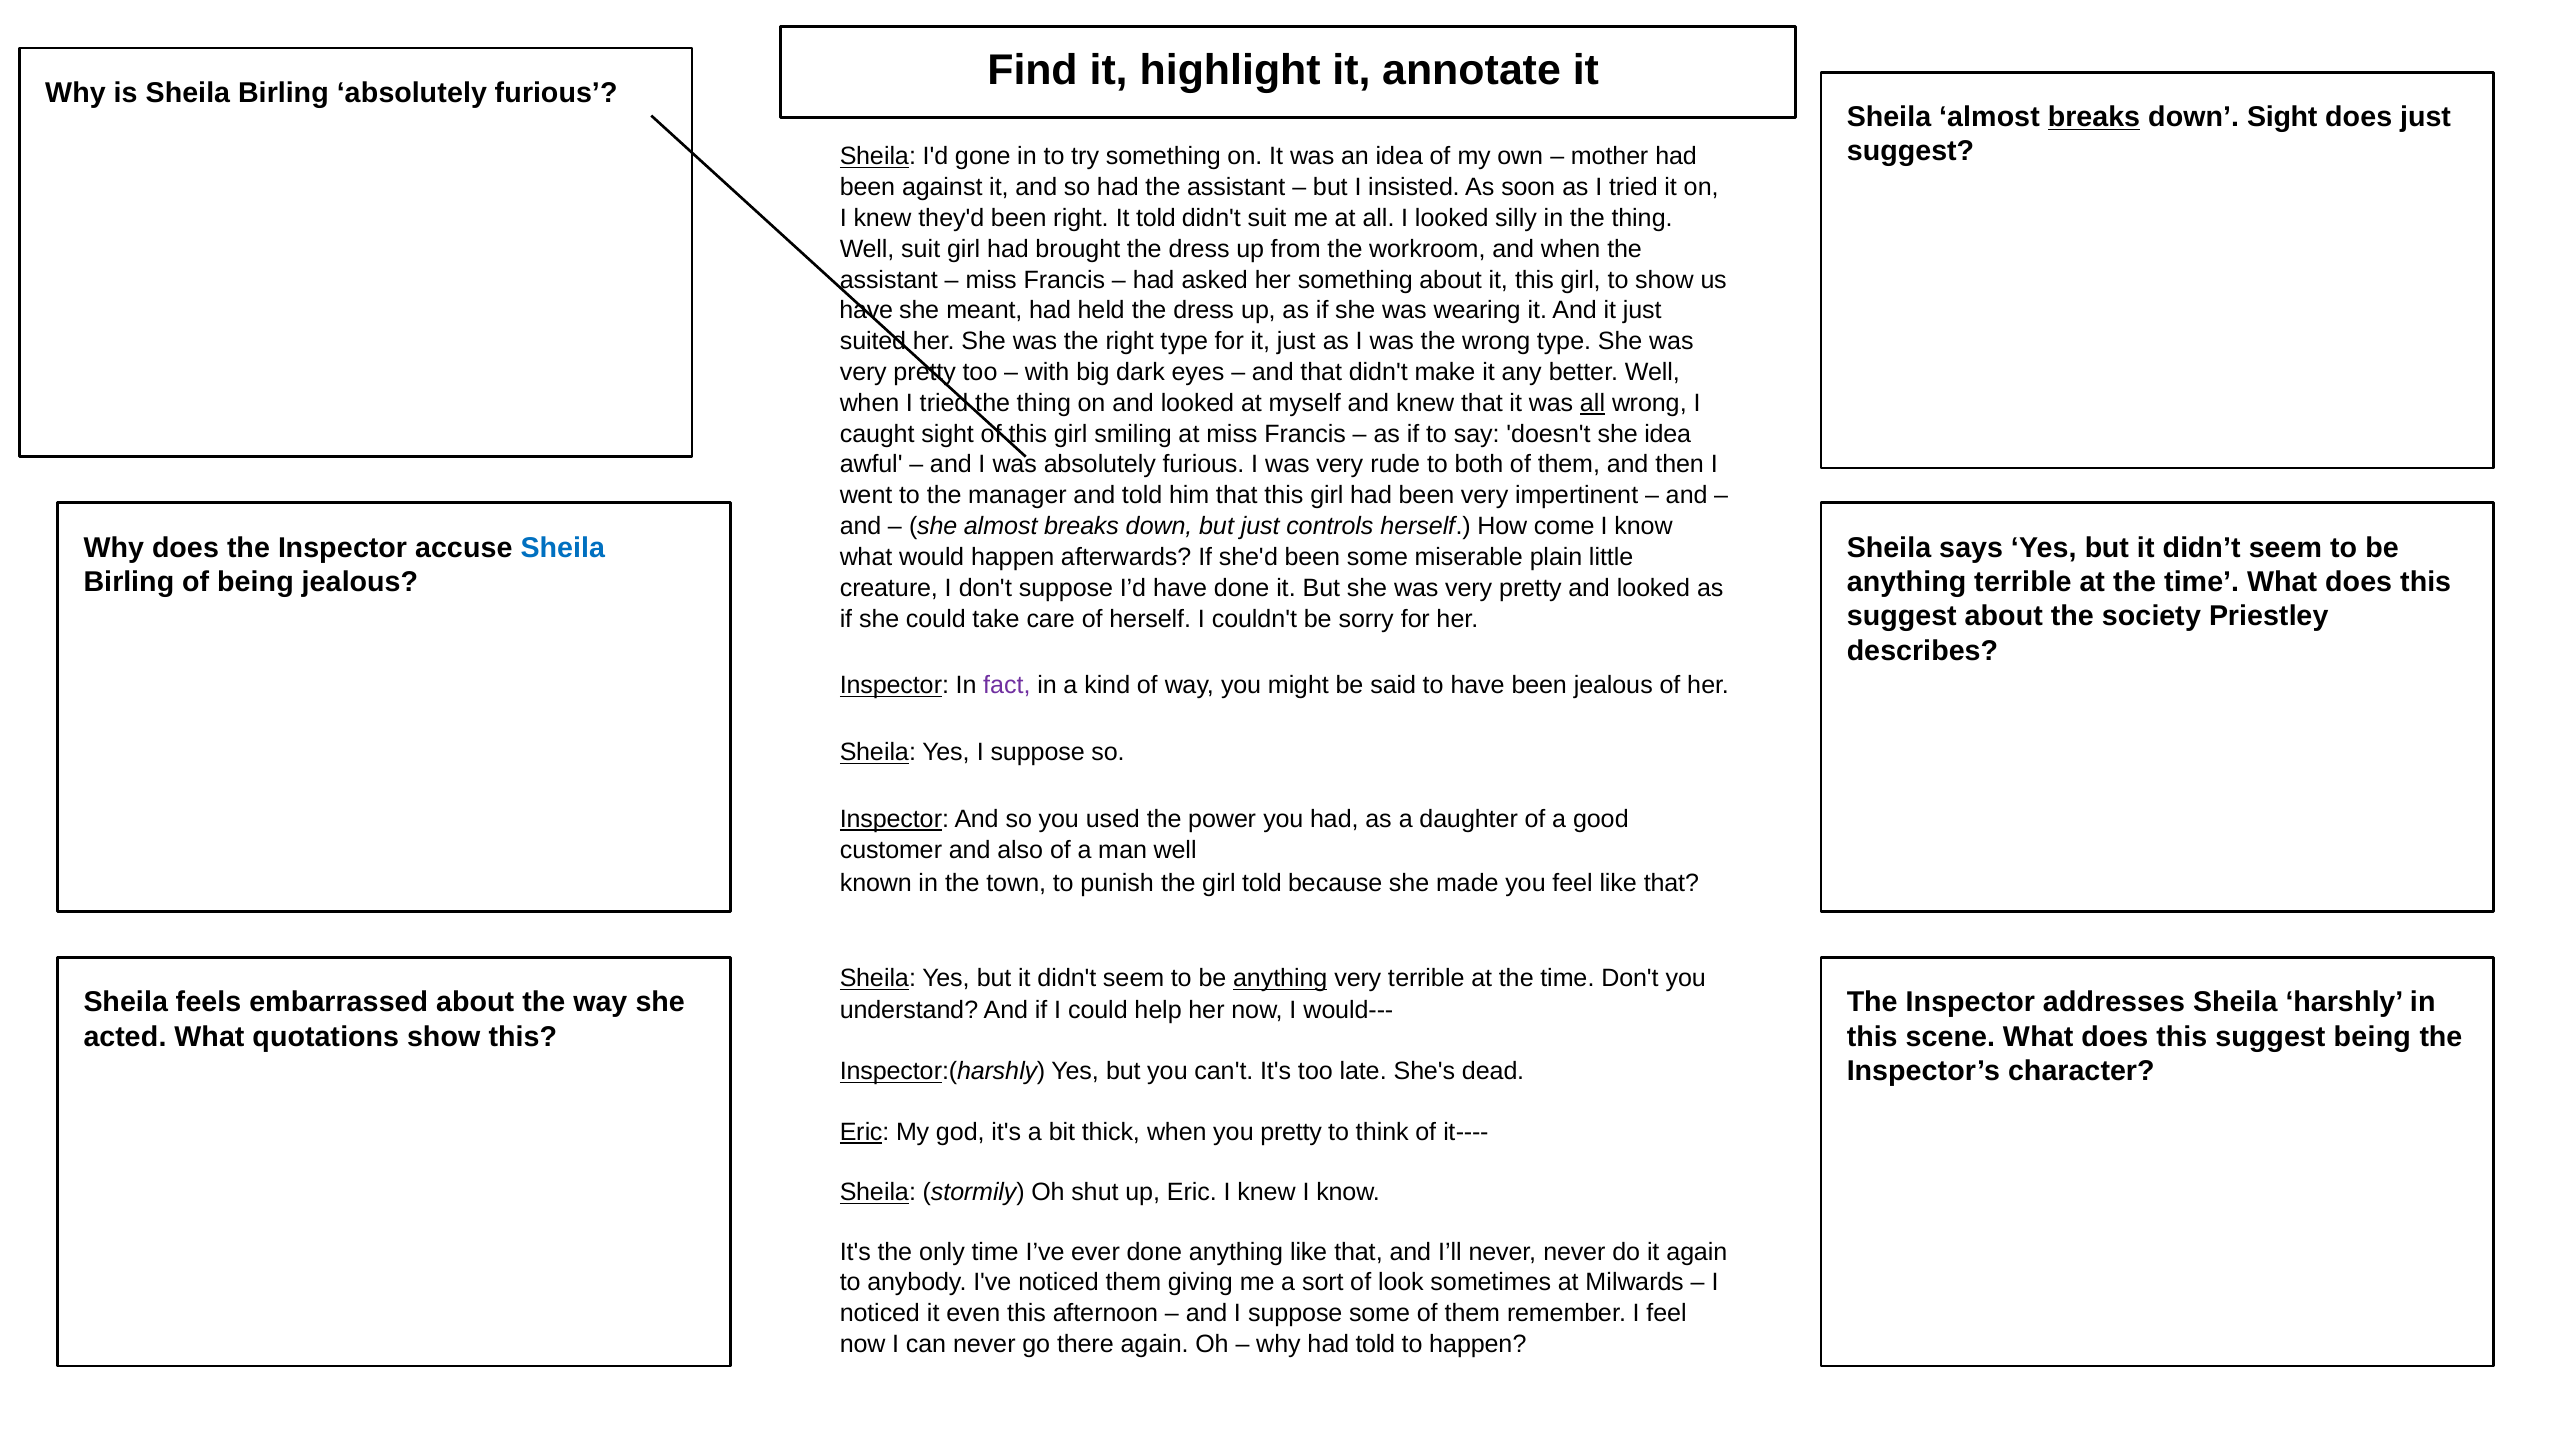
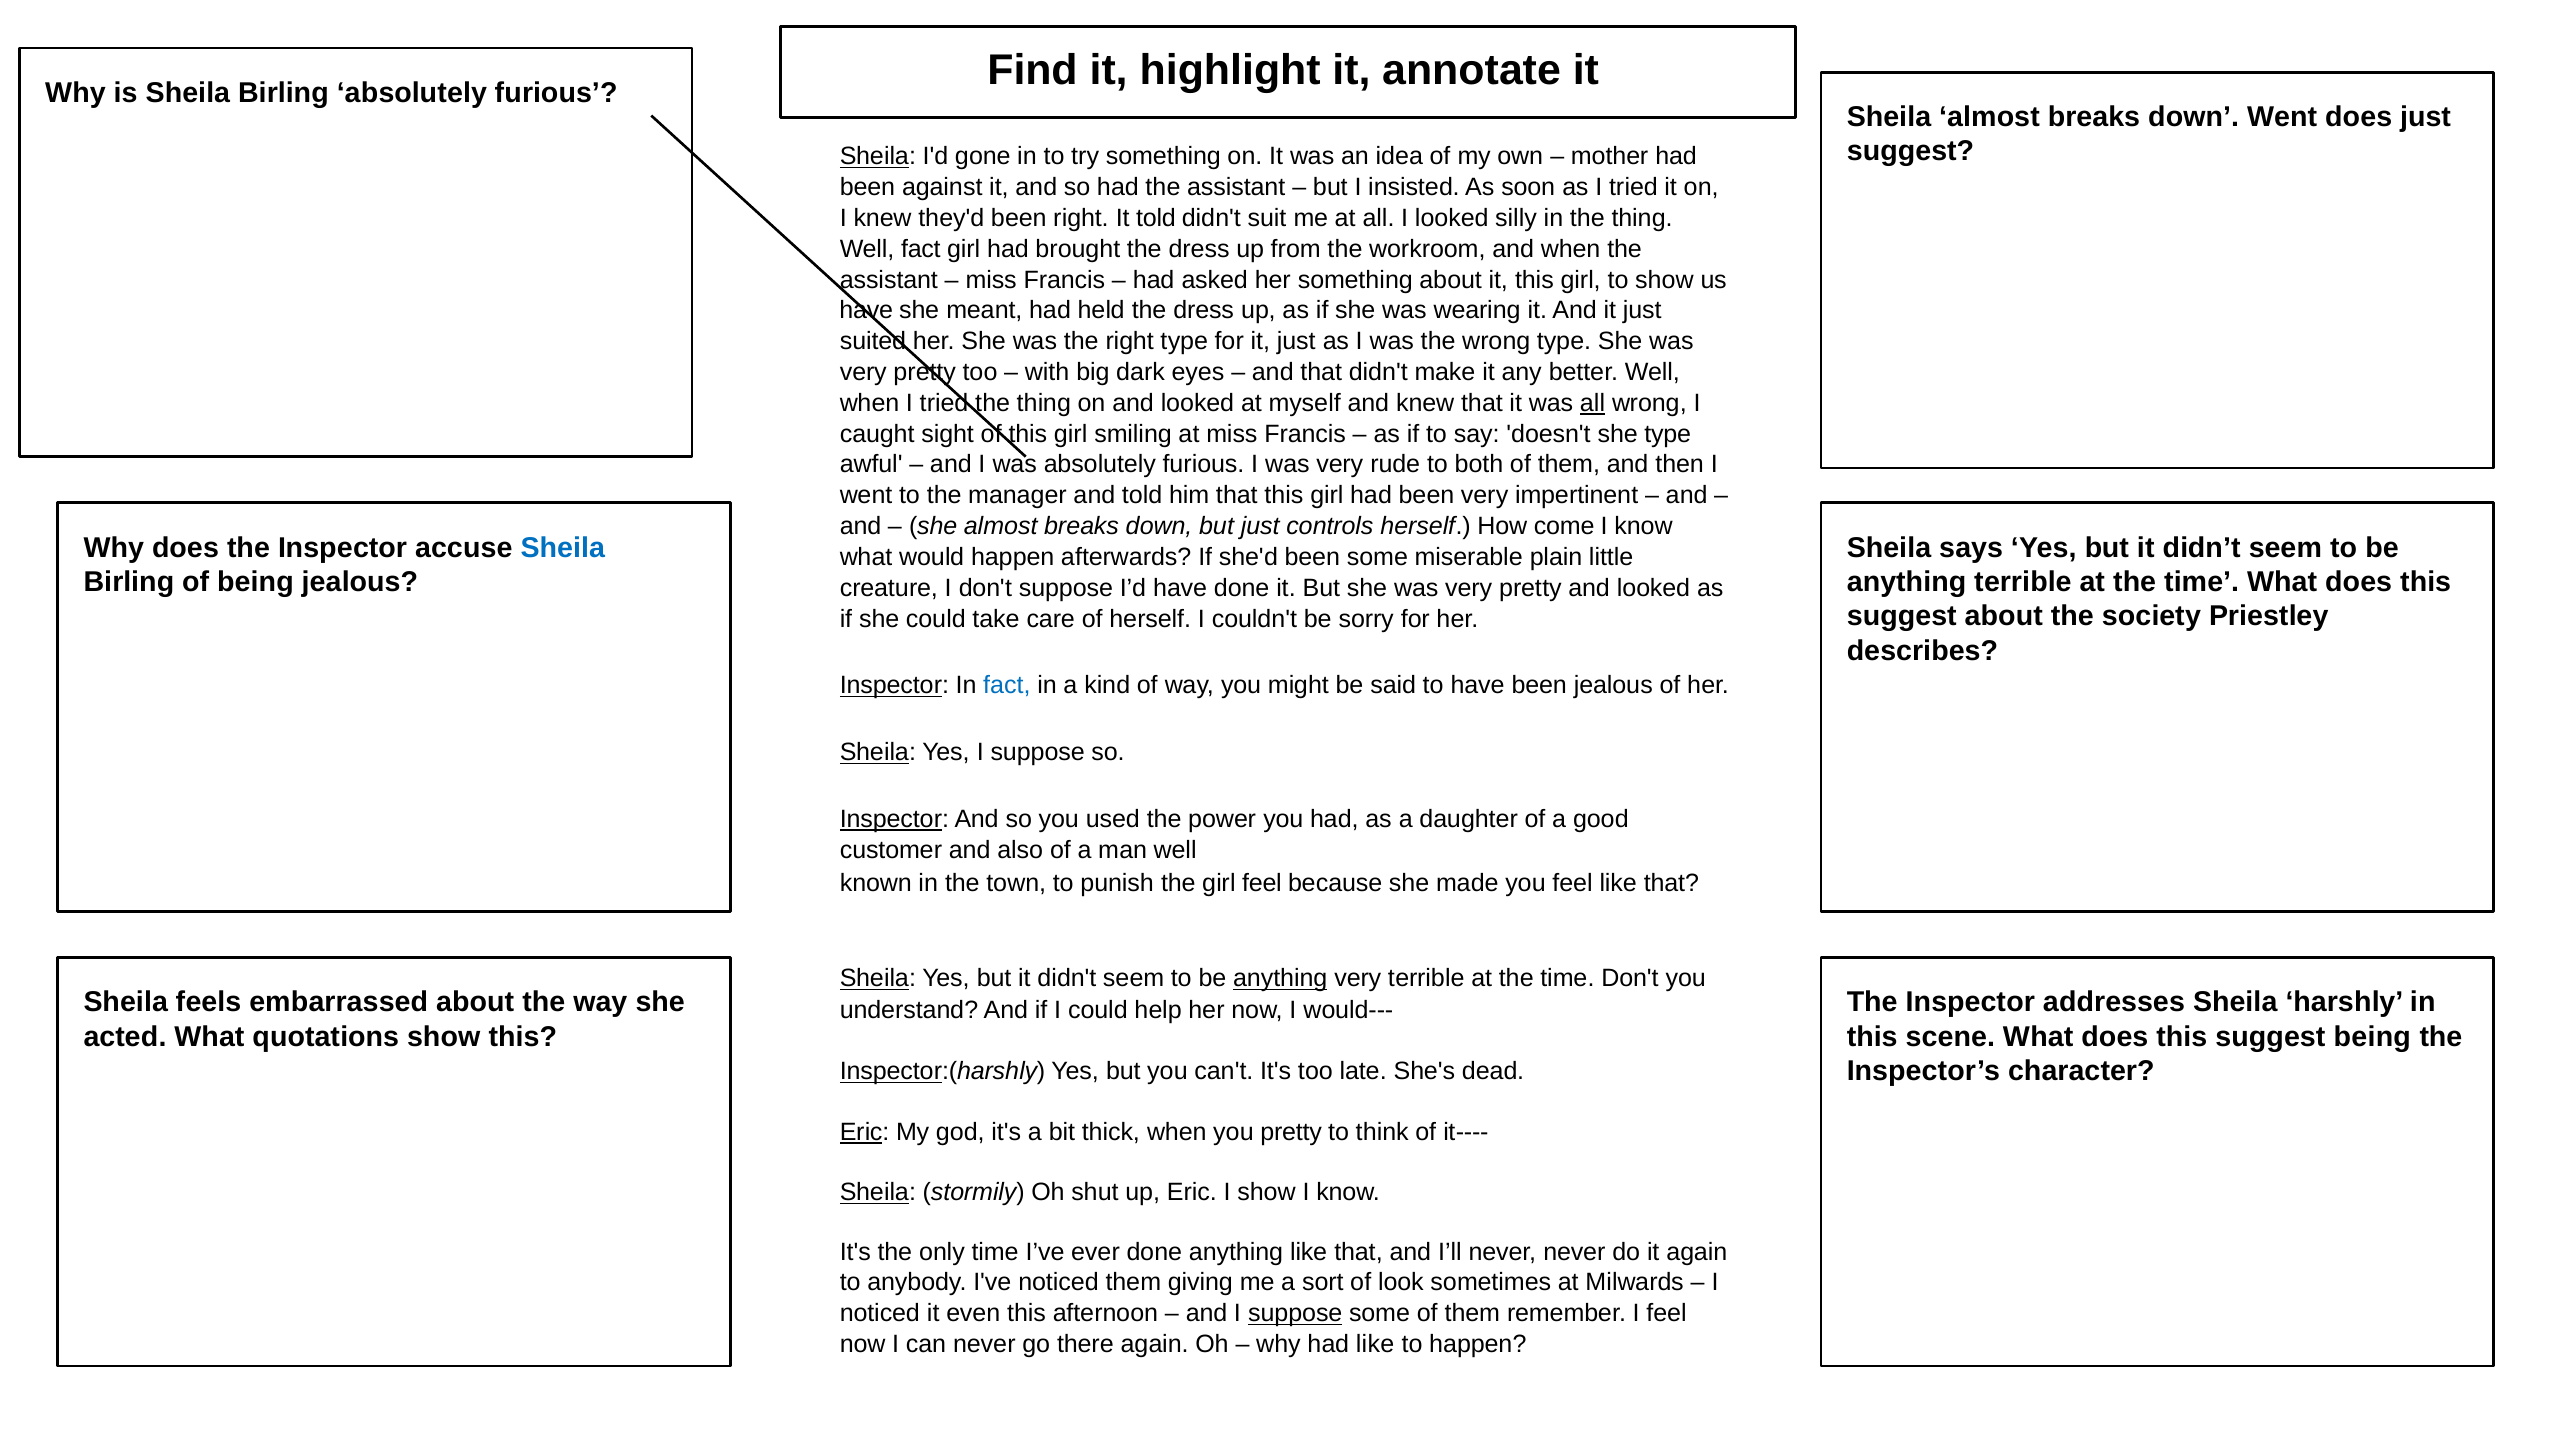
breaks underline: present -> none (2094, 117)
down Sight: Sight -> Went (2282, 117)
Well suit: suit -> fact (921, 249)
she idea: idea -> type (1668, 434)
fact colour: purple -> blue (1007, 686)
girl told: told -> feel (1262, 883)
Eric I knew: knew -> show (1267, 1193)
suppose underline: none -> present (1295, 1314)
had told: told -> like (1375, 1344)
